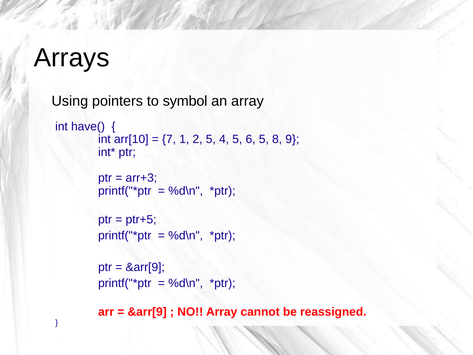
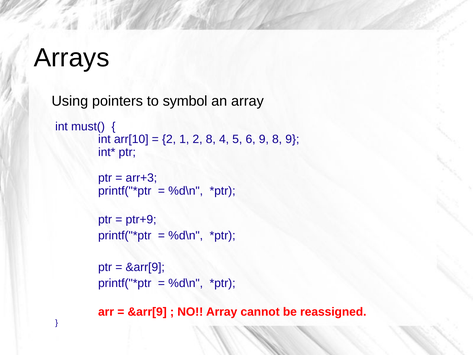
have(: have( -> must( (88, 126)
7: 7 -> 2 (169, 139)
2 5: 5 -> 8 (211, 139)
6 5: 5 -> 9 (264, 139)
ptr+5: ptr+5 -> ptr+9 (141, 219)
